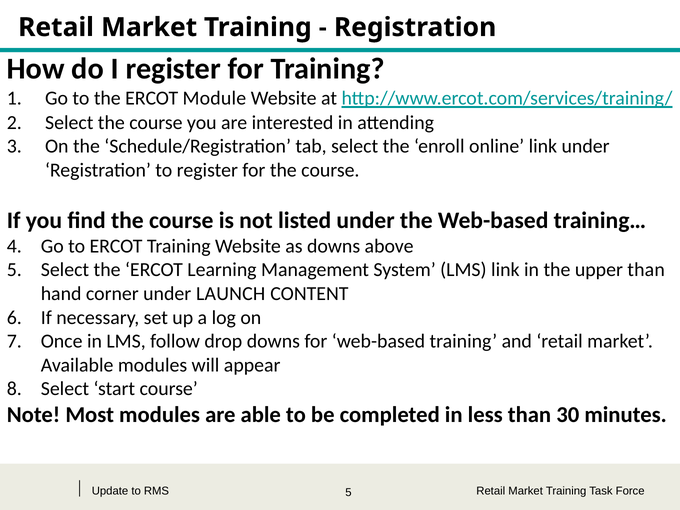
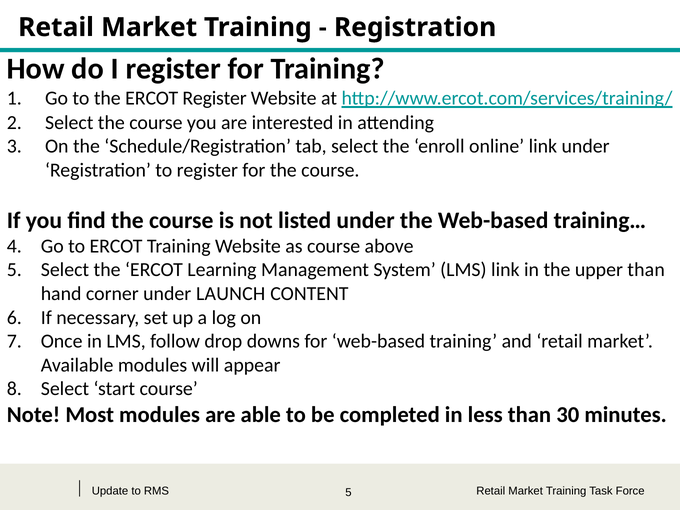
ERCOT Module: Module -> Register (215, 98)
as downs: downs -> course (334, 246)
